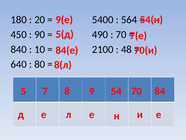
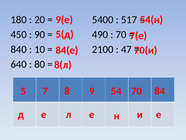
564: 564 -> 517 (129, 20)
48: 48 -> 47 (126, 49)
